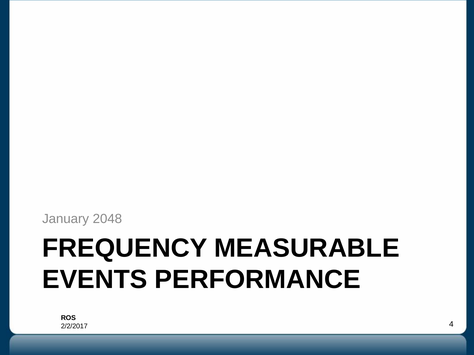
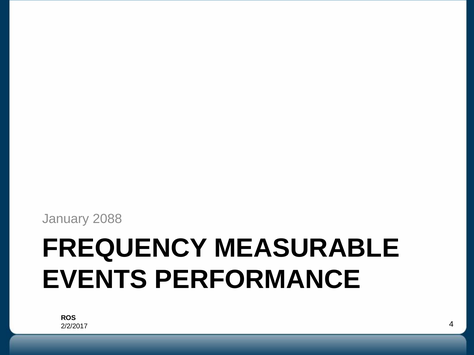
2048: 2048 -> 2088 (107, 219)
